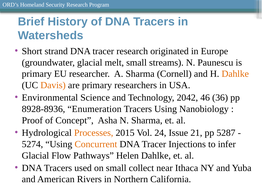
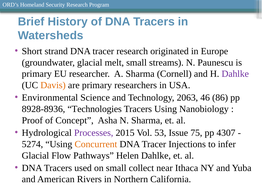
Dahlke colour: orange -> purple (235, 74)
2042: 2042 -> 2063 (187, 98)
36: 36 -> 86 (220, 98)
Enumeration: Enumeration -> Technologies (95, 109)
Processes colour: orange -> purple (94, 133)
24: 24 -> 53 (160, 133)
21: 21 -> 75 (196, 133)
5287: 5287 -> 4307 (226, 133)
